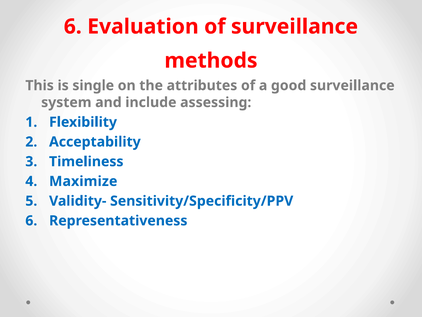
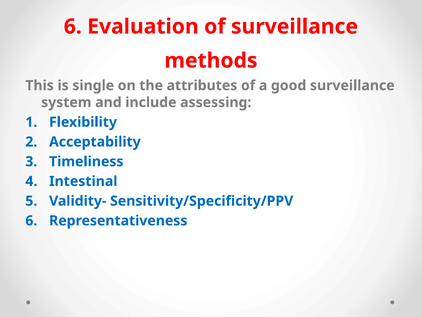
Maximize: Maximize -> Intestinal (83, 181)
